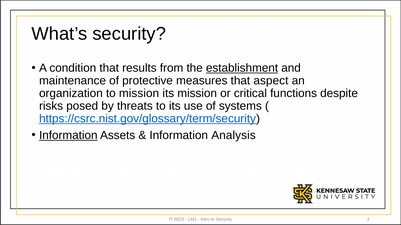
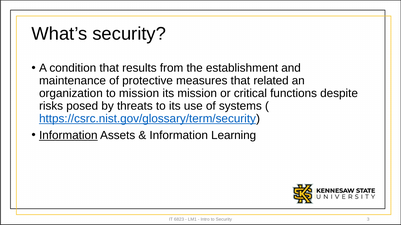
establishment underline: present -> none (242, 68)
aspect: aspect -> related (271, 81)
Analysis: Analysis -> Learning (234, 136)
